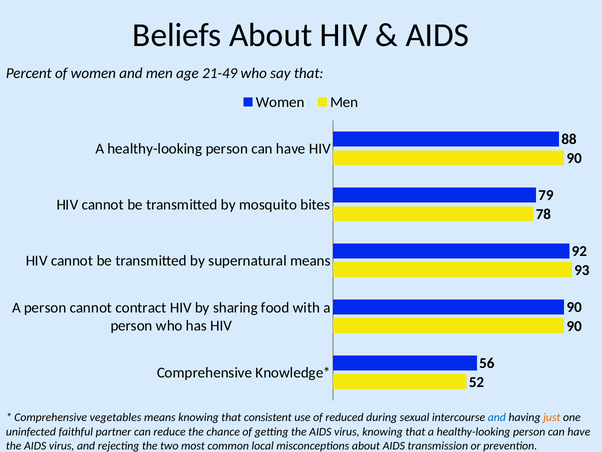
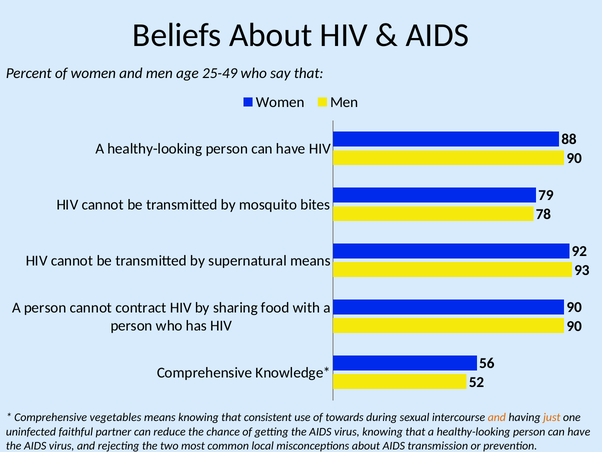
21-49: 21-49 -> 25-49 (220, 73)
reduced: reduced -> towards (345, 417)
and colour: blue -> orange (497, 417)
